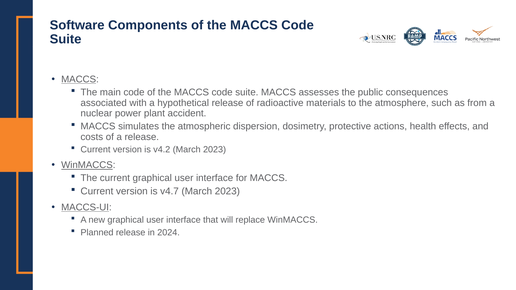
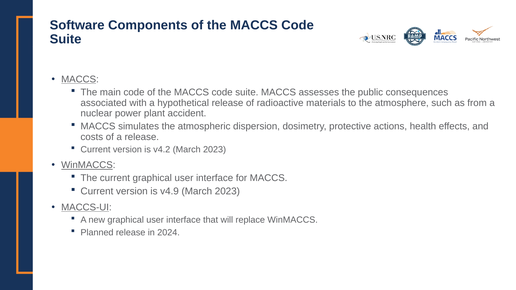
v4.7: v4.7 -> v4.9 (169, 192)
